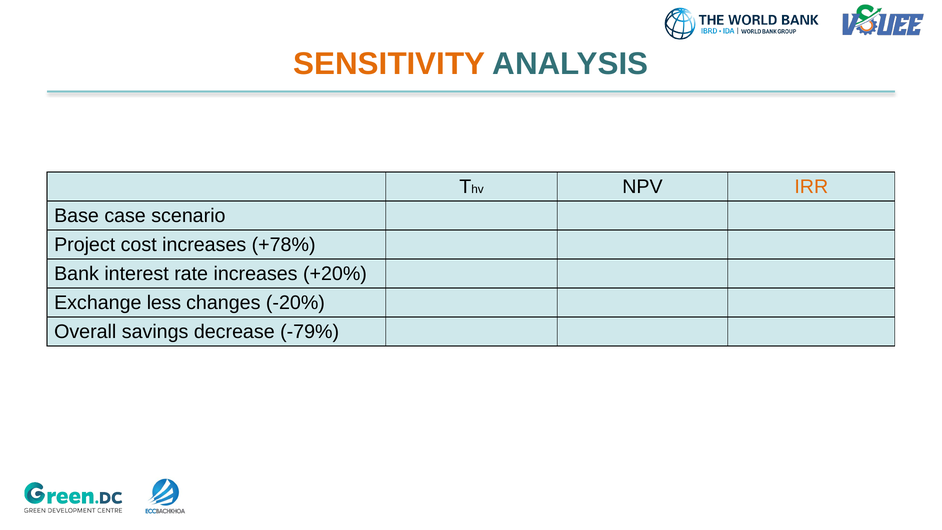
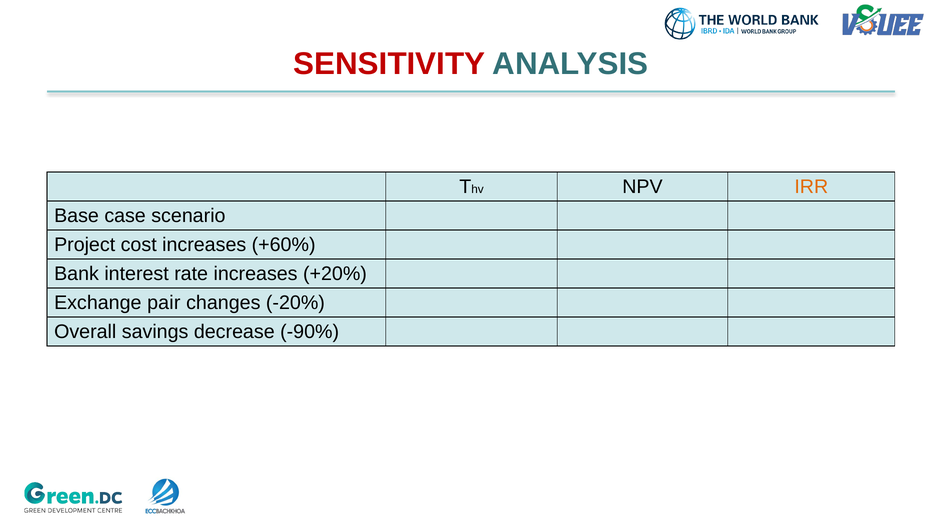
SENSITIVITY colour: orange -> red (389, 64)
+78%: +78% -> +60% (284, 245)
less: less -> pair (164, 303)
-79%: -79% -> -90% (310, 332)
